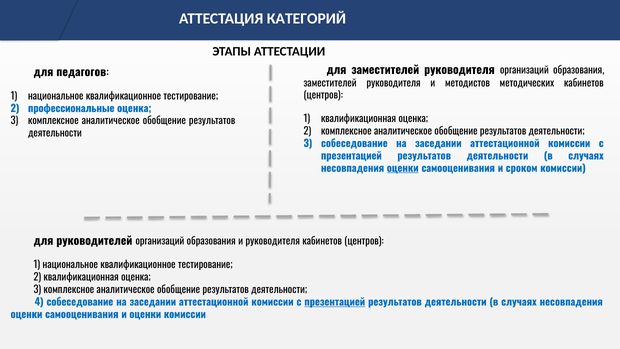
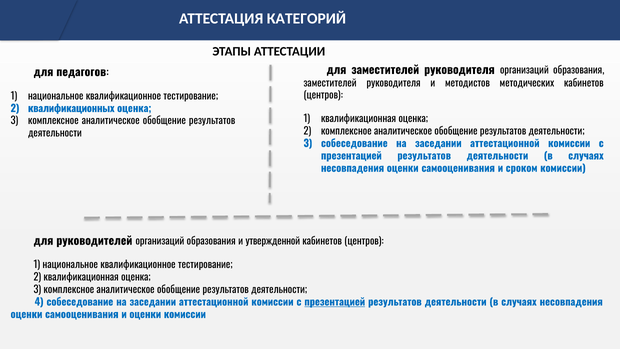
профессиональные: профессиональные -> квалификационных (71, 109)
оценки underline: present -> none (403, 168)
и руководителя: руководителя -> утвержденной (273, 241)
